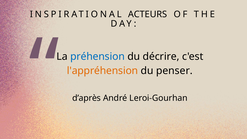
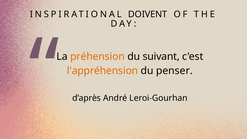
ACTEURS: ACTEURS -> DOIVENT (148, 14)
préhension colour: blue -> orange (98, 56)
décrire: décrire -> suivant (161, 56)
